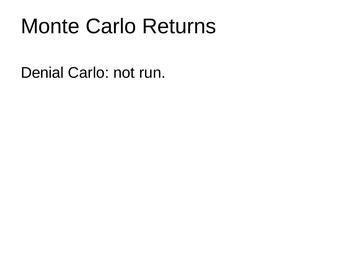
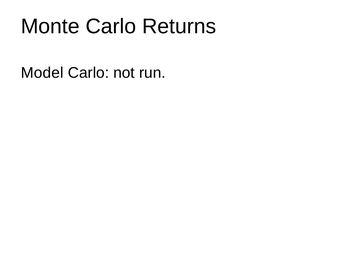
Denial: Denial -> Model (42, 73)
